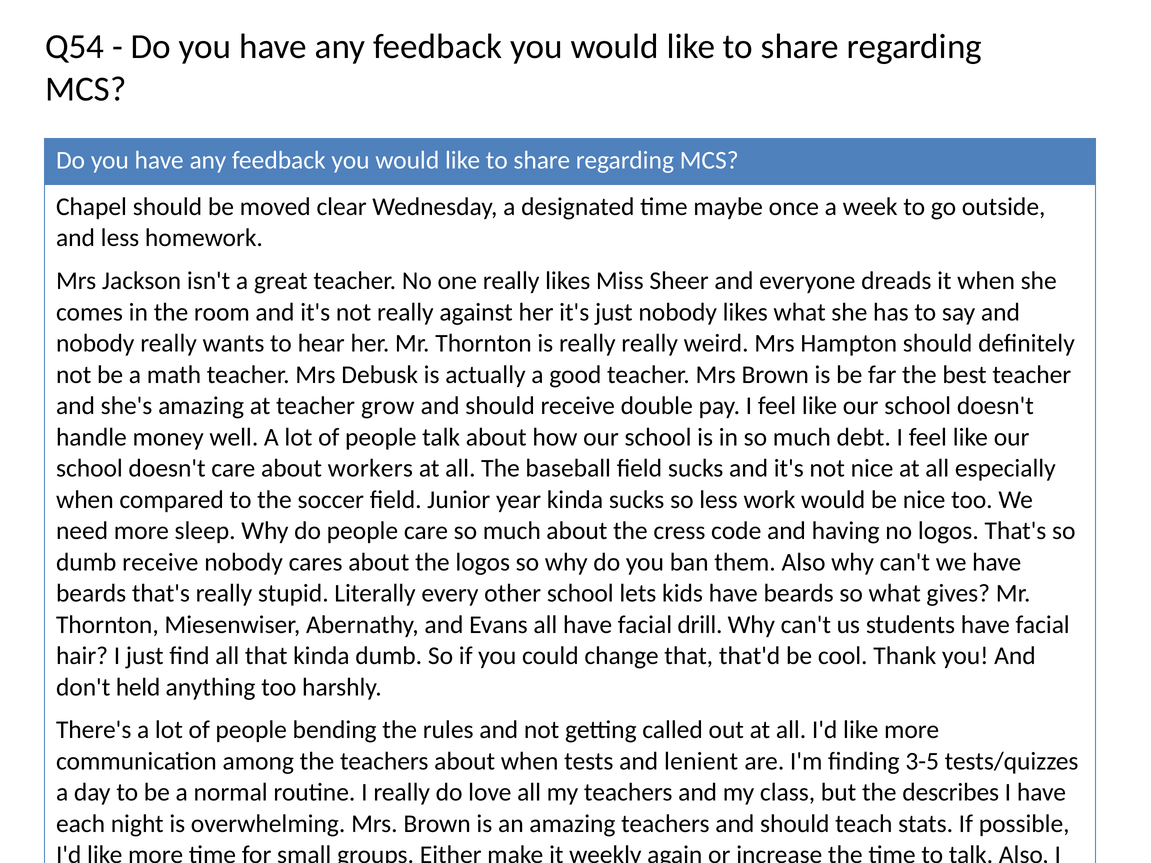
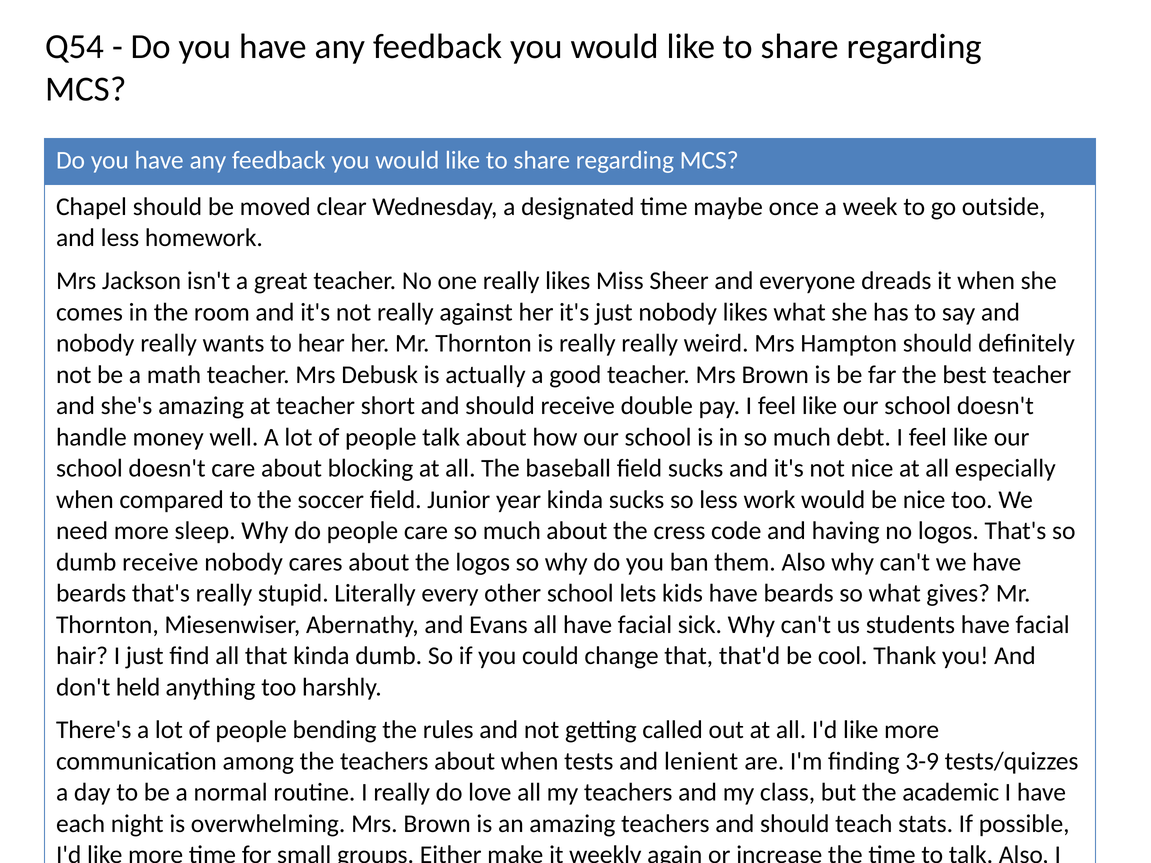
grow: grow -> short (388, 406)
workers: workers -> blocking (370, 469)
drill: drill -> sick (700, 625)
3-5: 3-5 -> 3-9 (922, 762)
describes: describes -> academic (951, 793)
